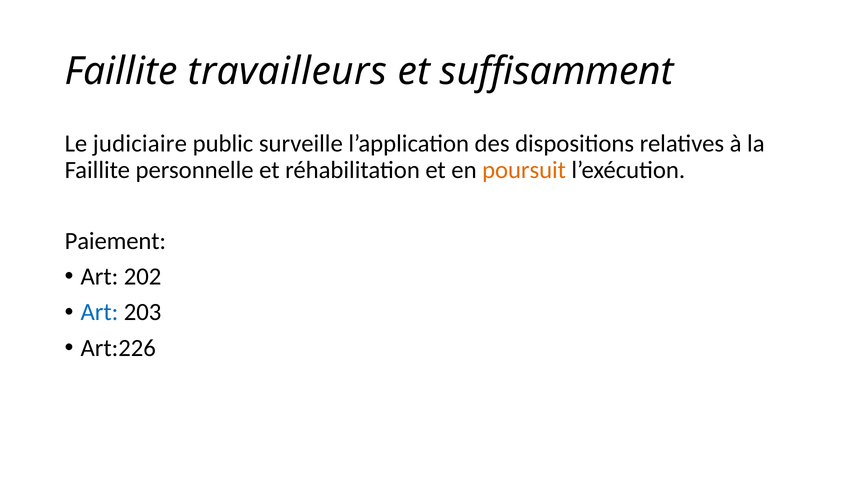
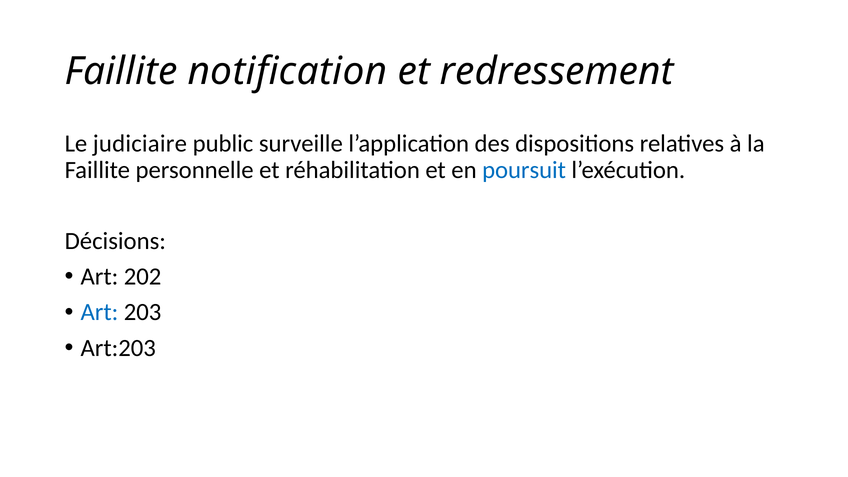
travailleurs: travailleurs -> notification (287, 71)
suffisamment: suffisamment -> redressement (557, 71)
poursuit colour: orange -> blue (524, 170)
Paiement: Paiement -> Décisions (115, 241)
Art:226: Art:226 -> Art:203 (118, 348)
